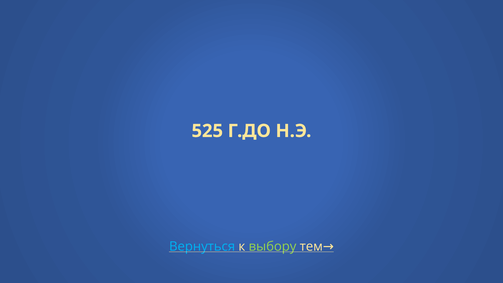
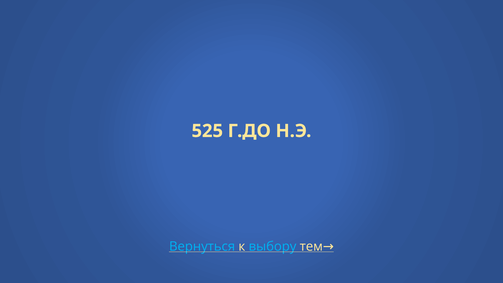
выбору colour: light green -> light blue (272, 247)
